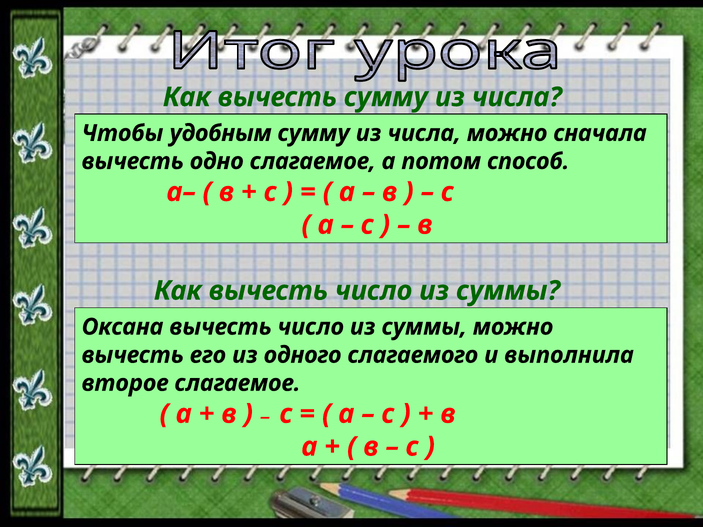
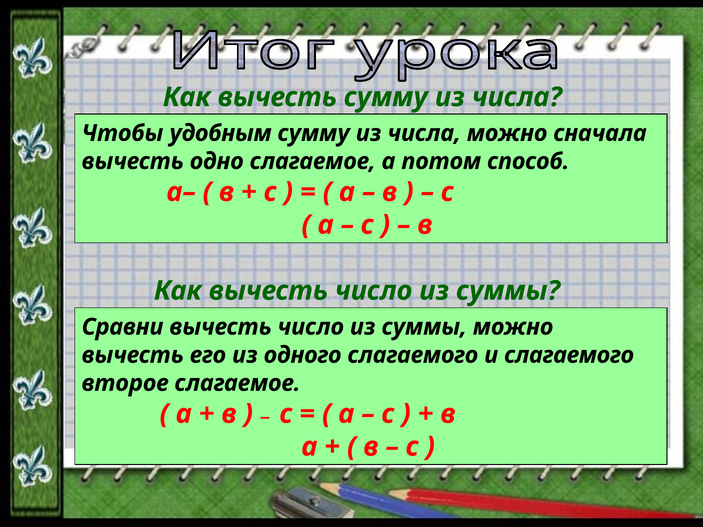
Оксана: Оксана -> Сравни (122, 327)
и выполнила: выполнила -> слагаемого (569, 355)
